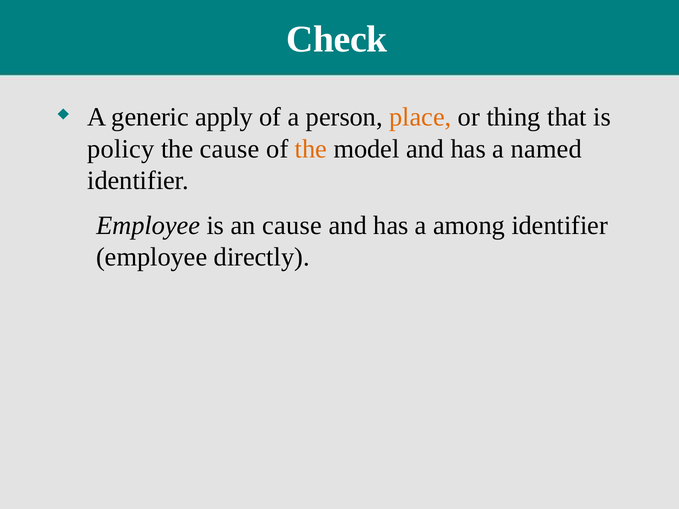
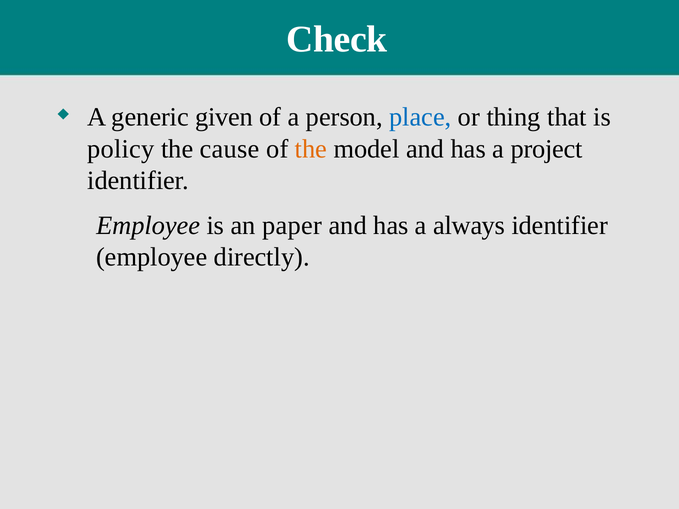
apply: apply -> given (224, 117)
place colour: orange -> blue (420, 117)
named: named -> project (547, 149)
an cause: cause -> paper (292, 225)
among: among -> always (469, 225)
